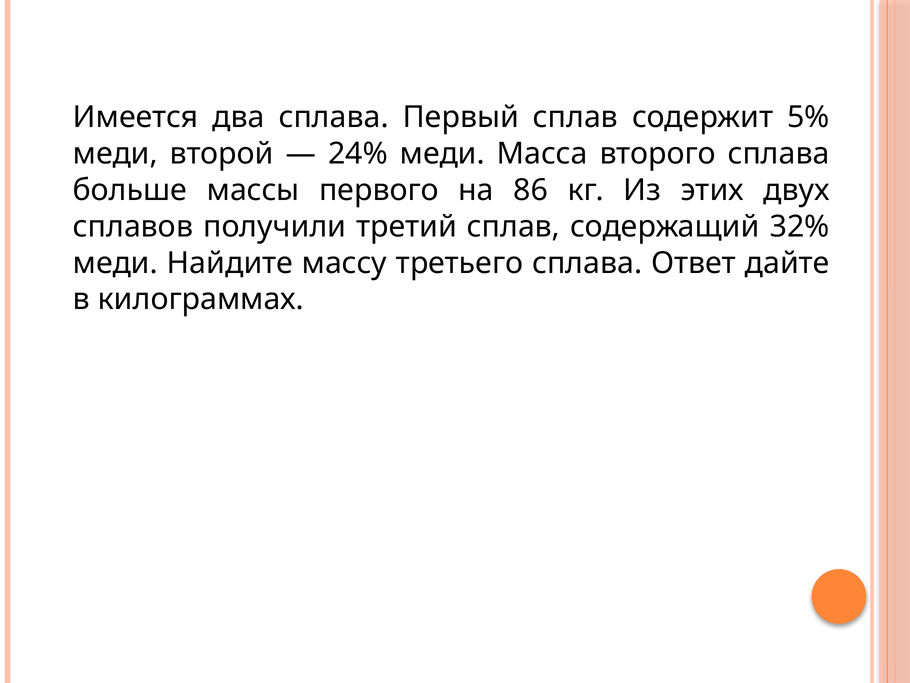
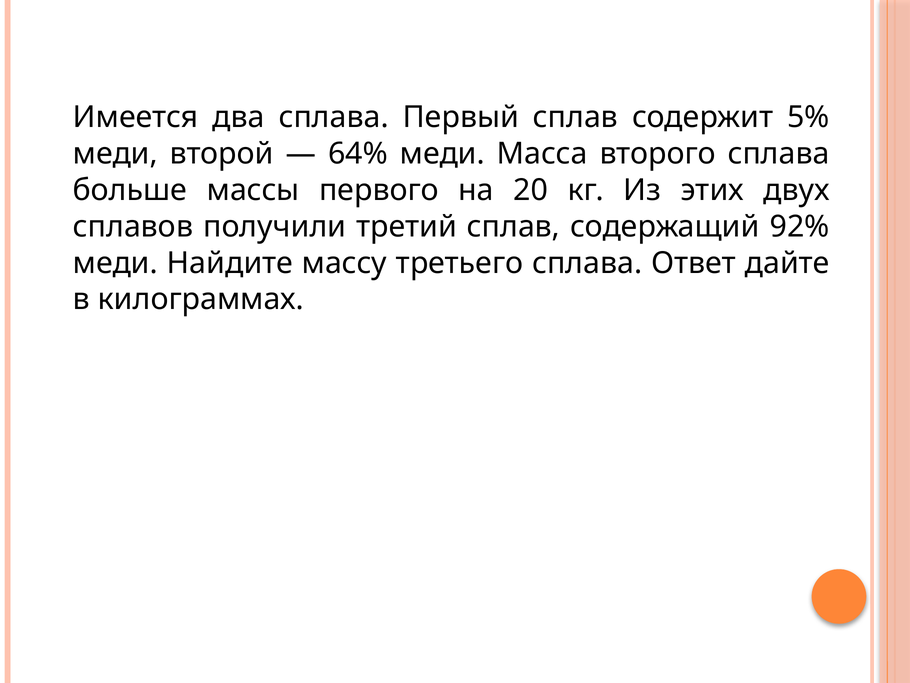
24%: 24% -> 64% (358, 154)
86: 86 -> 20 (531, 190)
32%: 32% -> 92% (800, 226)
